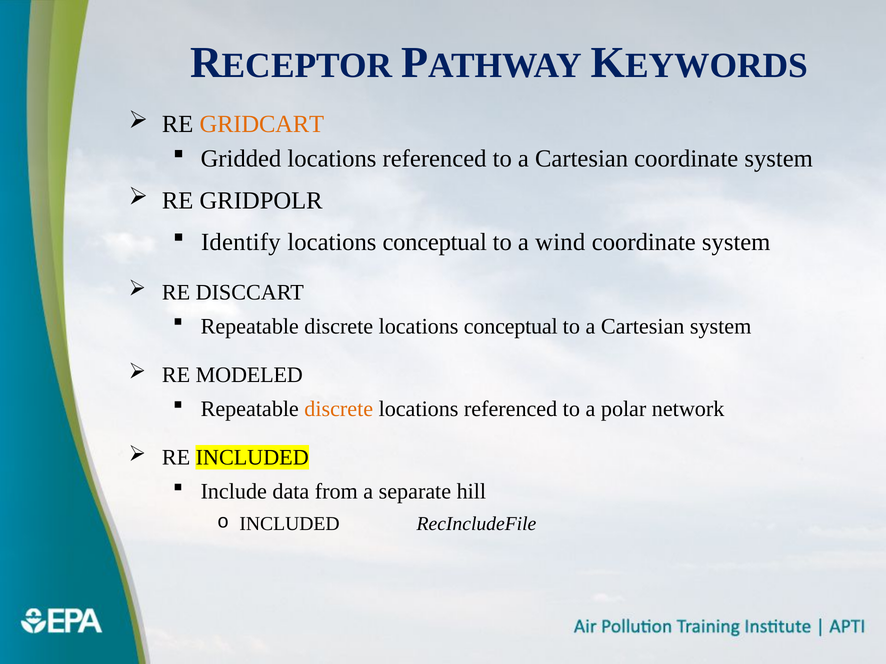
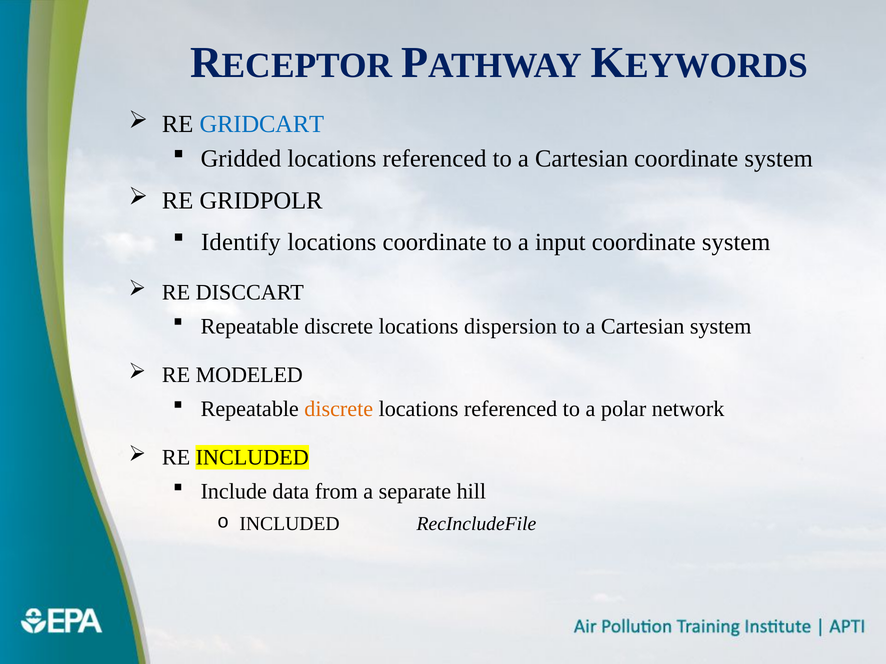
GRIDCART colour: orange -> blue (262, 124)
conceptual: conceptual -> coordinate (435, 242)
wind: wind -> input (560, 242)
discrete locations conceptual: conceptual -> dispersion (511, 326)
